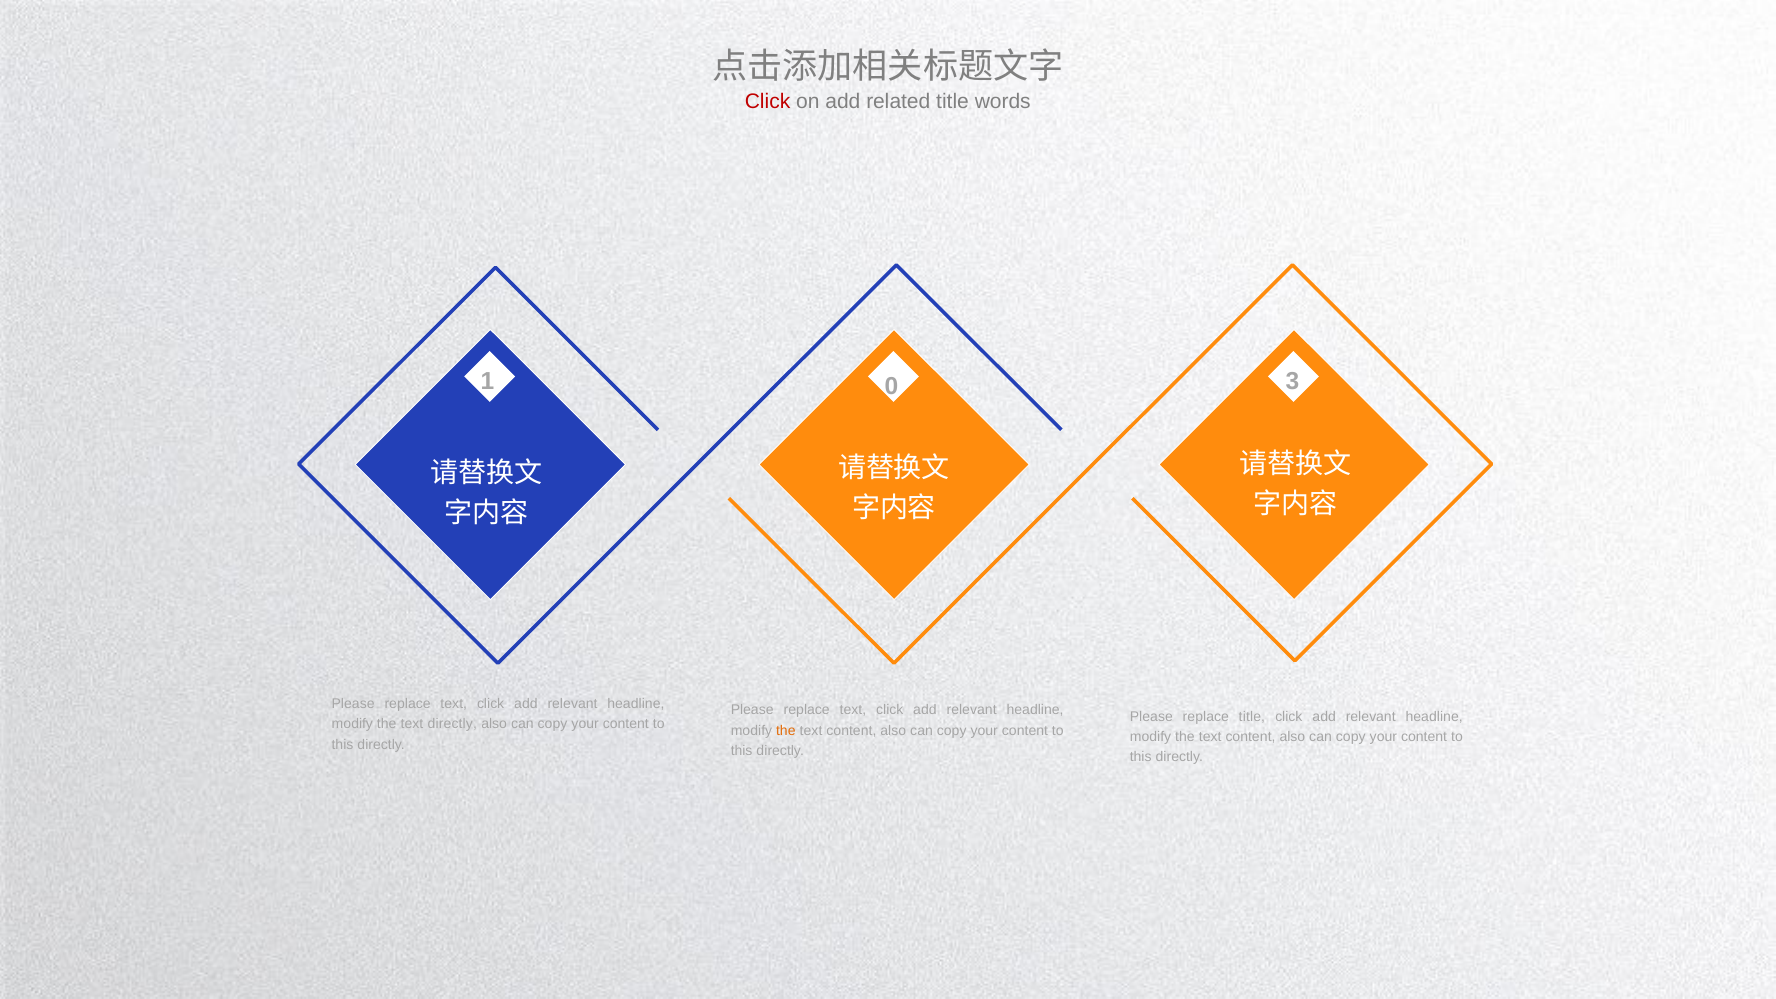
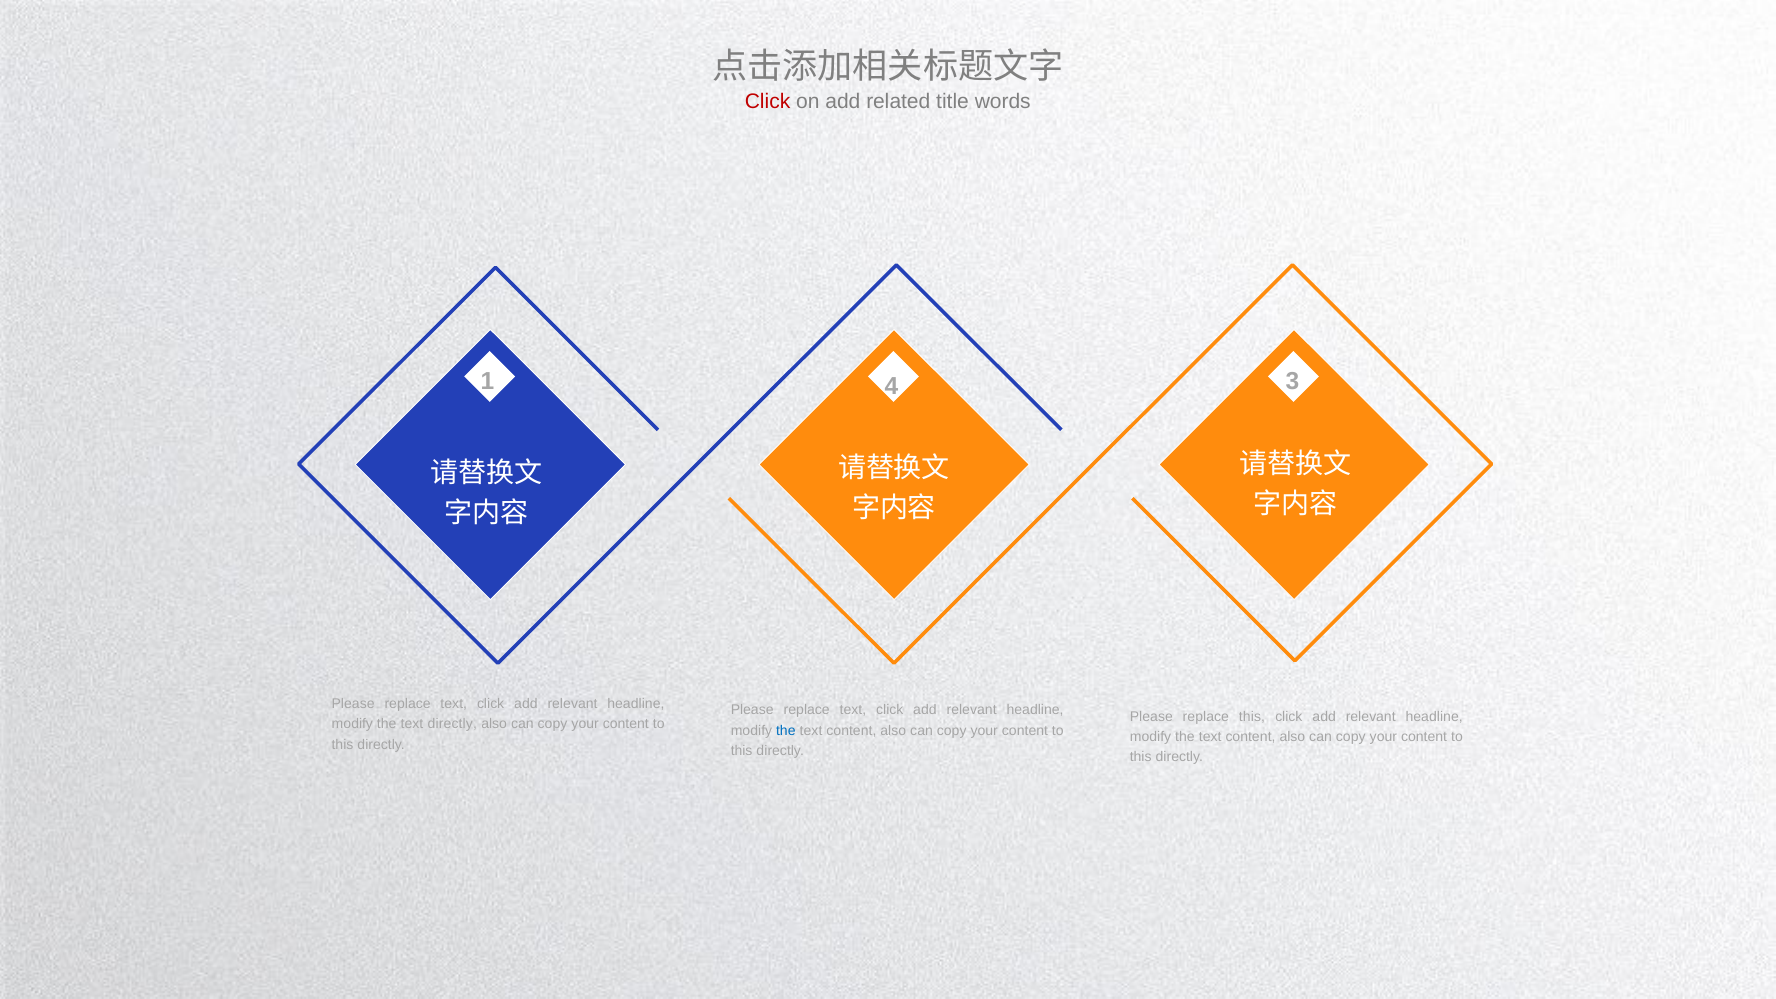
0: 0 -> 4 (891, 386)
replace title: title -> this (1252, 716)
the colour: orange -> blue (786, 730)
